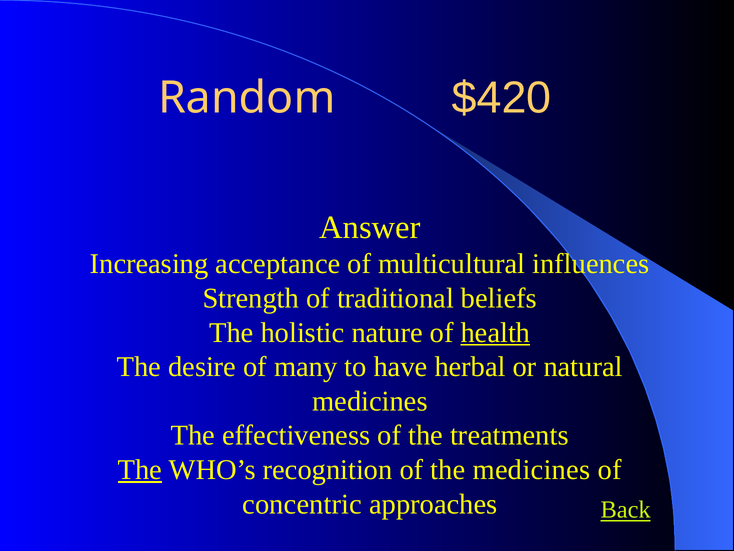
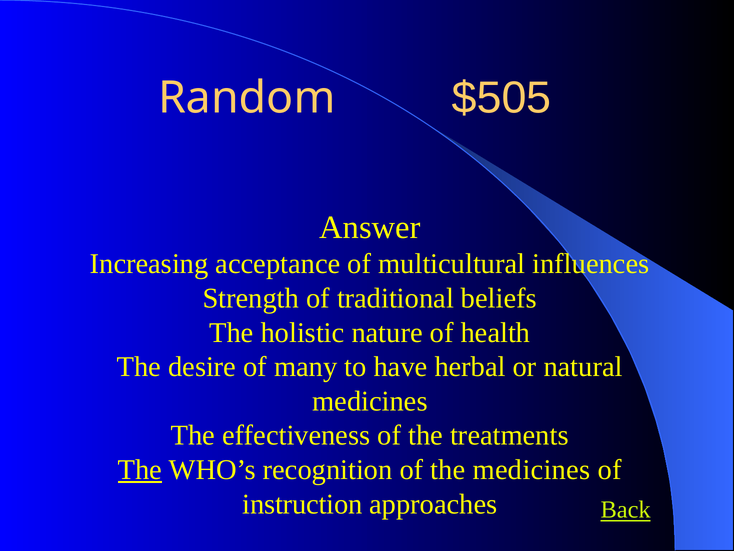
$420: $420 -> $505 (502, 98)
health underline: present -> none (495, 332)
concentric: concentric -> instruction (302, 504)
